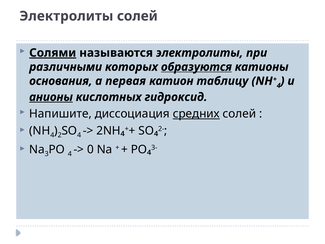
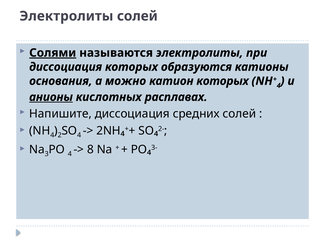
различными: различными -> диссоциация (66, 67)
образуются underline: present -> none (196, 67)
первая: первая -> можно (126, 81)
катион таблицу: таблицу -> которых (223, 81)
гидроксид: гидроксид -> расплавах (176, 97)
средних underline: present -> none (196, 114)
0: 0 -> 8 (90, 149)
